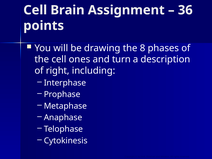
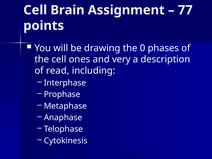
36: 36 -> 77 (185, 10)
8: 8 -> 0 (143, 48)
turn: turn -> very (121, 59)
right: right -> read (58, 71)
